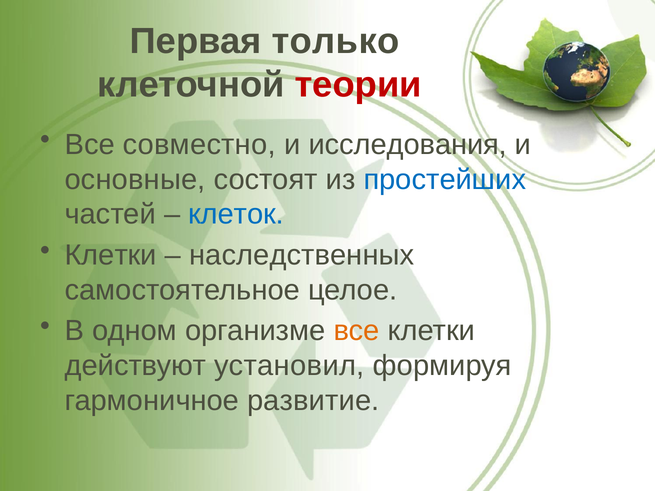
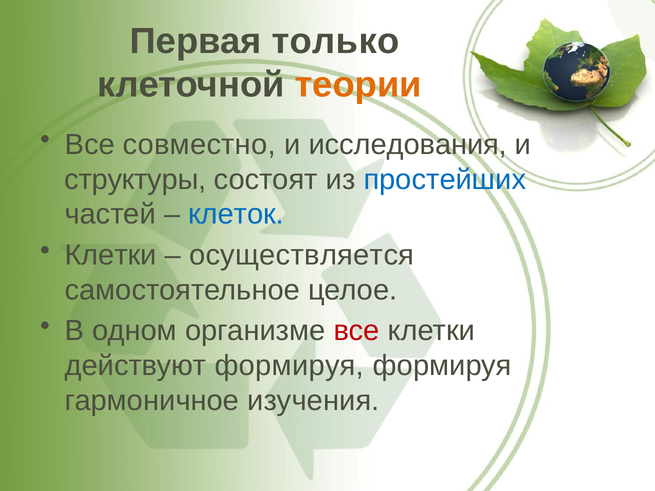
теории colour: red -> orange (358, 85)
основные: основные -> структуры (135, 180)
наследственных: наследственных -> осуществляется (302, 255)
все colour: orange -> red (357, 331)
действуют установил: установил -> формируя (289, 366)
развитие: развитие -> изучения (313, 401)
